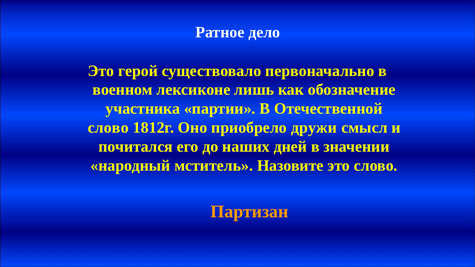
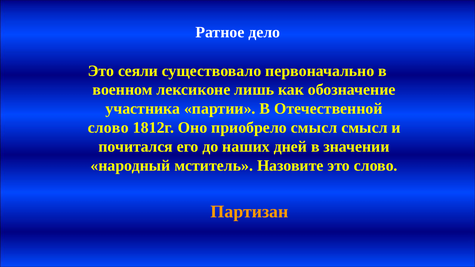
герой: герой -> сеяли (138, 71)
приобрело дружи: дружи -> смысл (314, 128)
